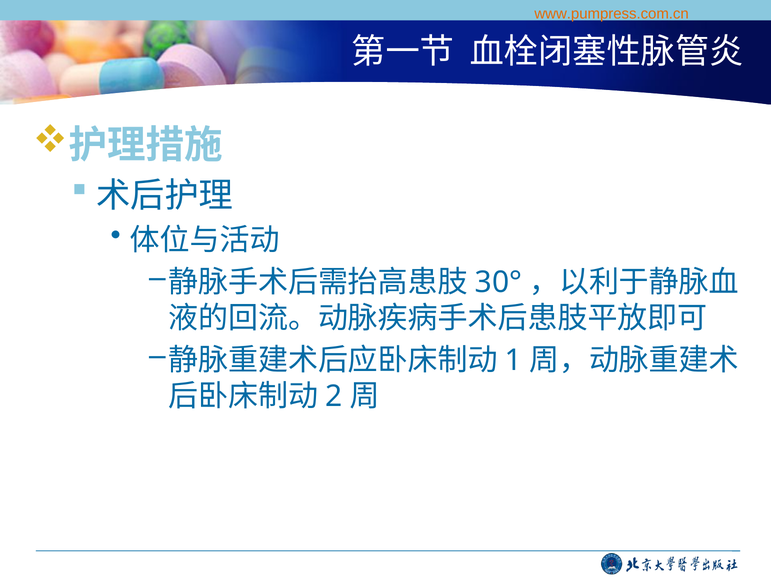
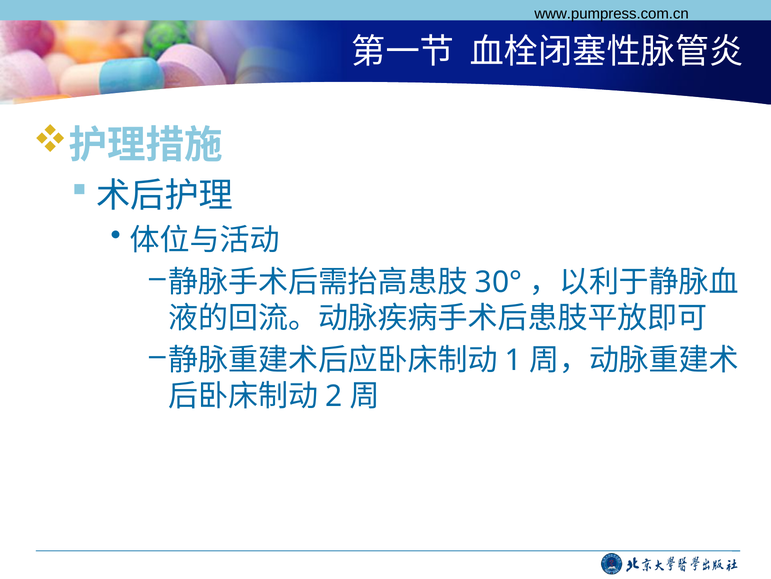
www.pumpress.com.cn colour: orange -> black (612, 14)
